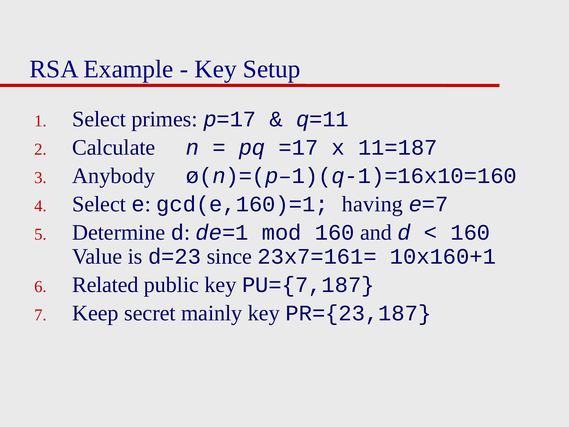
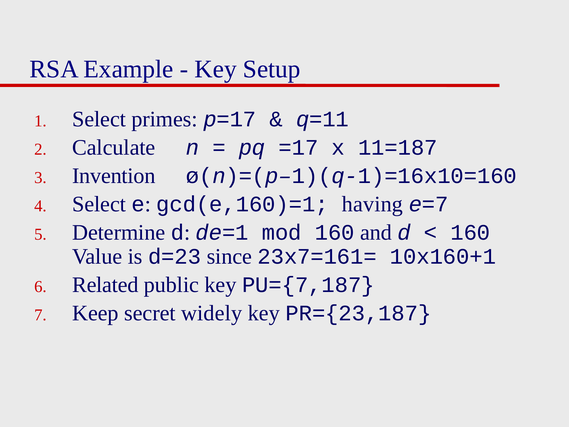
Anybody: Anybody -> Invention (114, 176)
mainly: mainly -> widely (212, 313)
